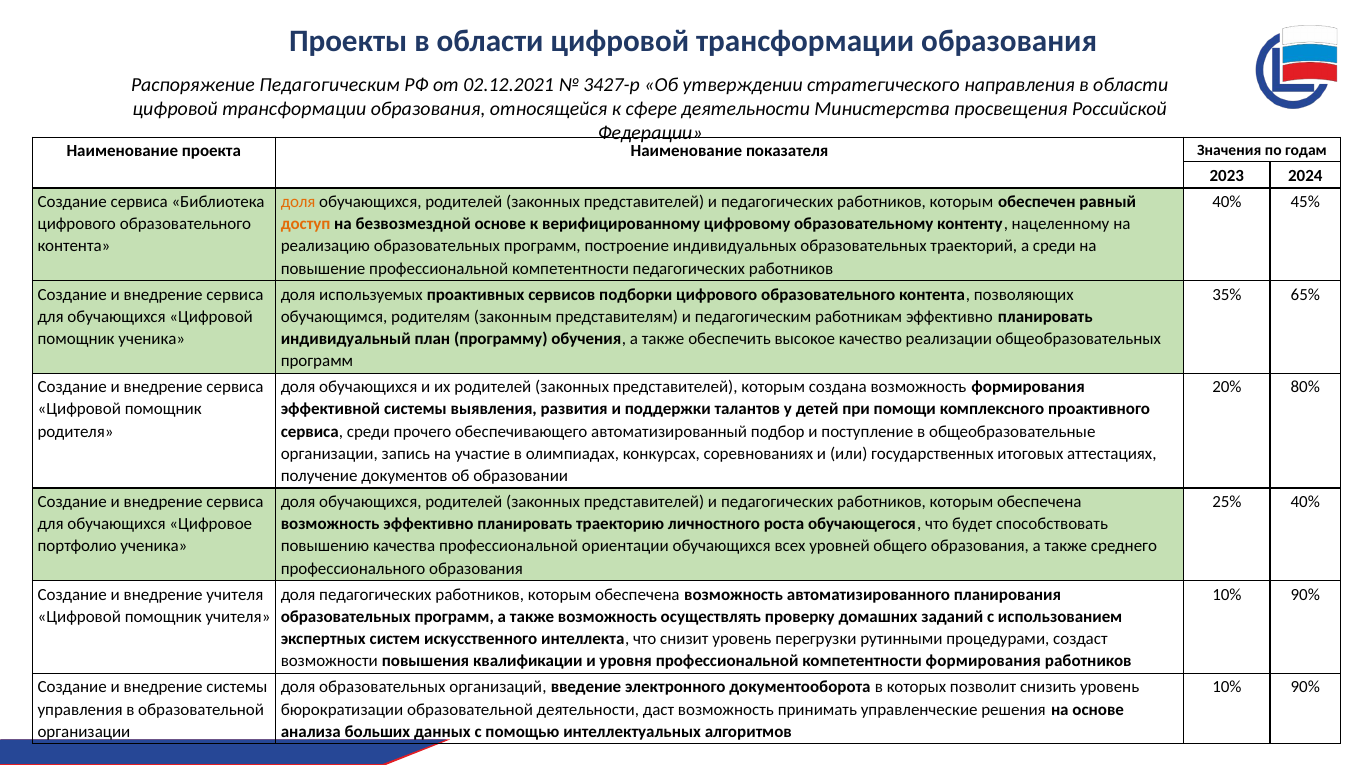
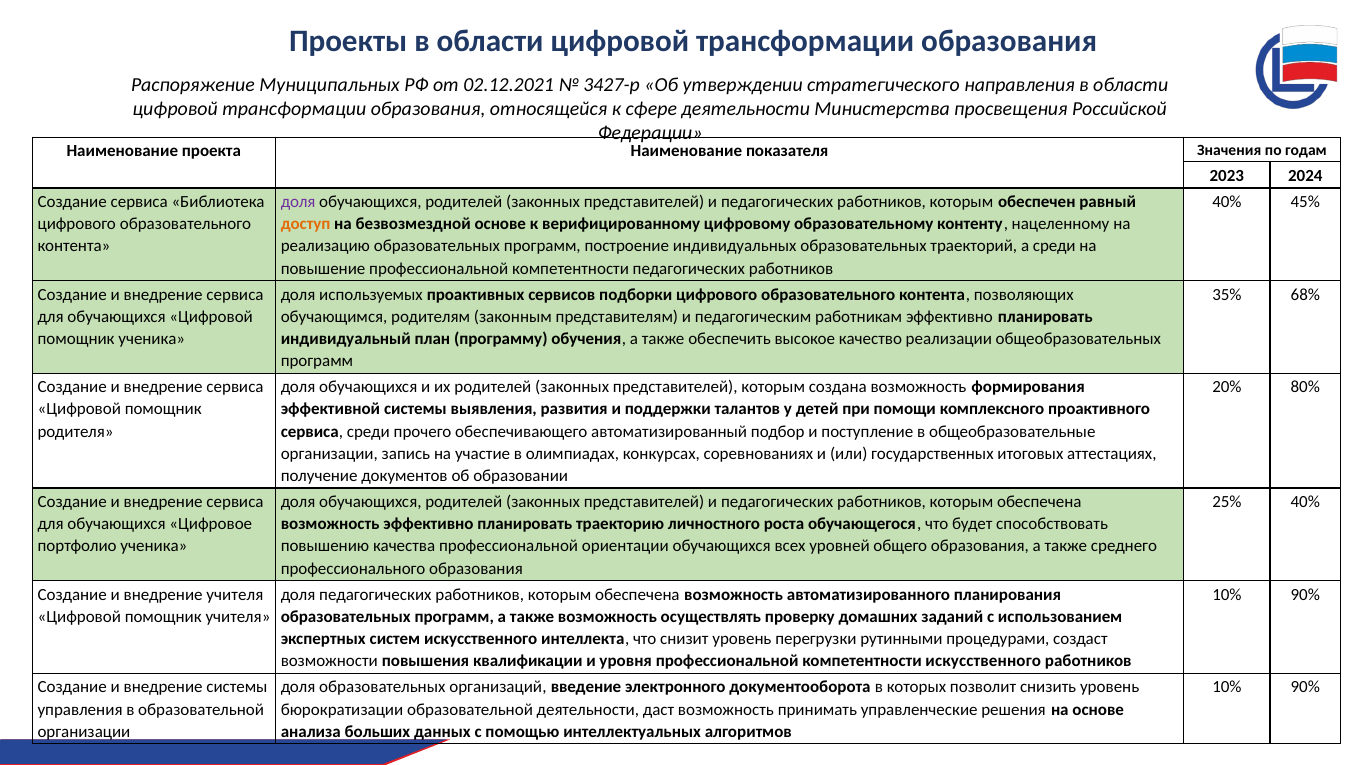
Распоряжение Педагогическим: Педагогическим -> Муниципальных (330, 85)
доля colour: orange -> purple (298, 202)
65%: 65% -> 68% (1305, 295)
компетентности формирования: формирования -> искусственного (983, 661)
